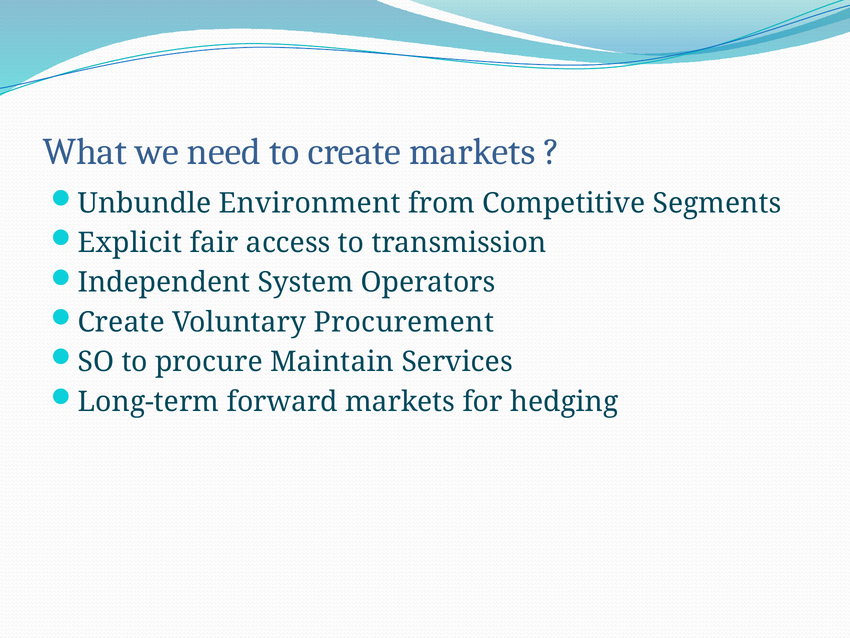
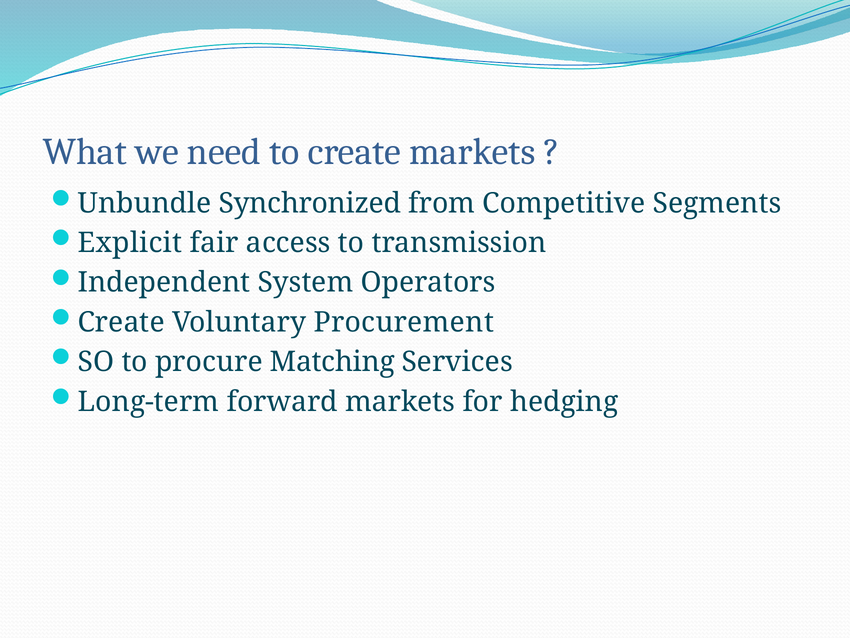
Environment: Environment -> Synchronized (310, 203)
Maintain: Maintain -> Matching (332, 362)
